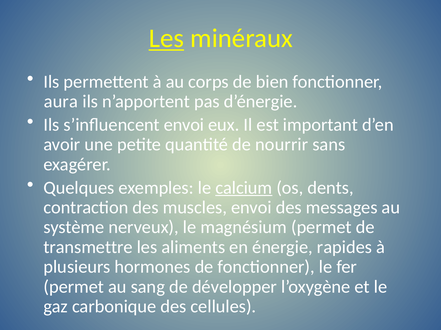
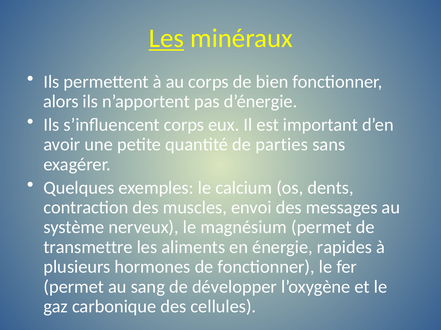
aura: aura -> alors (61, 102)
s’influencent envoi: envoi -> corps (184, 125)
nourrir: nourrir -> parties (282, 145)
calcium underline: present -> none (244, 188)
